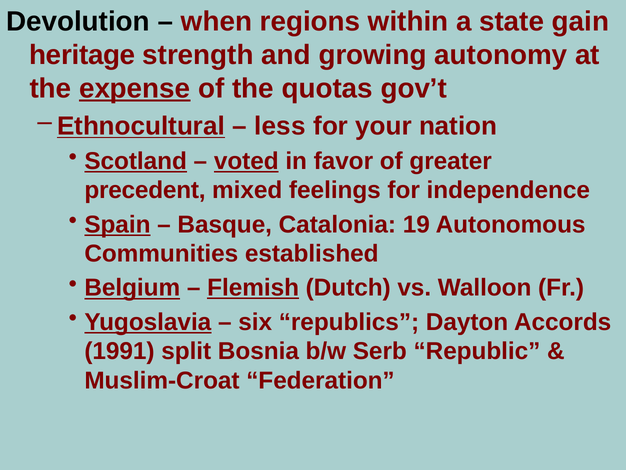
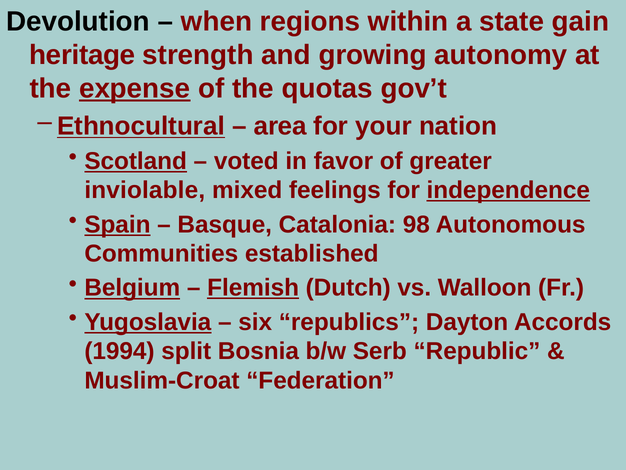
less: less -> area (280, 126)
voted underline: present -> none (246, 161)
precedent: precedent -> inviolable (145, 190)
independence underline: none -> present (508, 190)
19: 19 -> 98 (416, 224)
1991: 1991 -> 1994 (119, 351)
